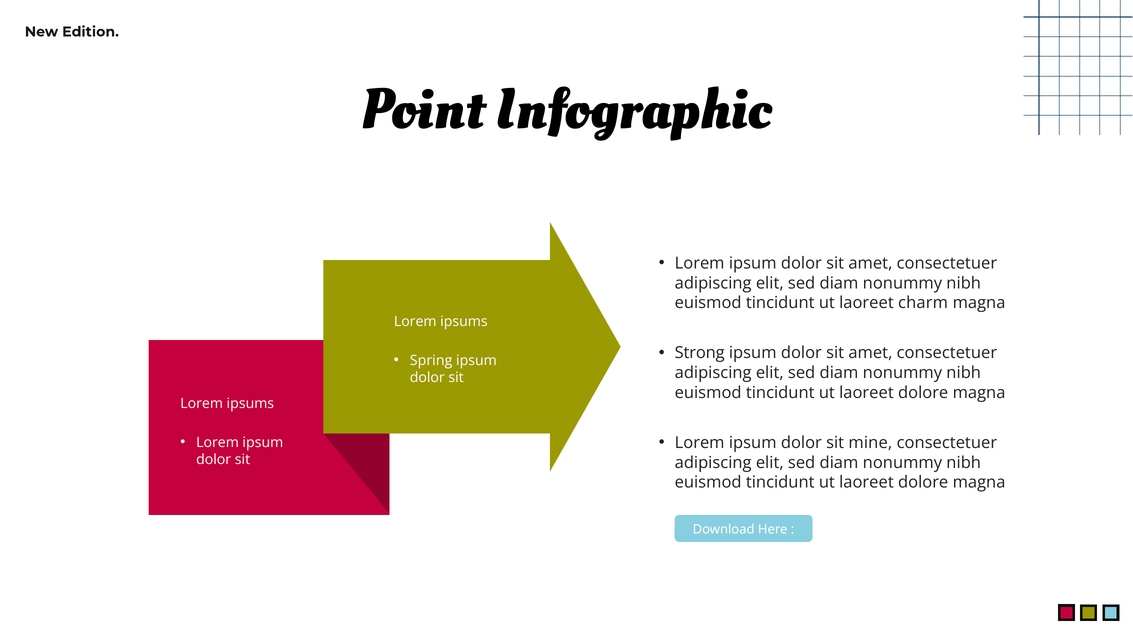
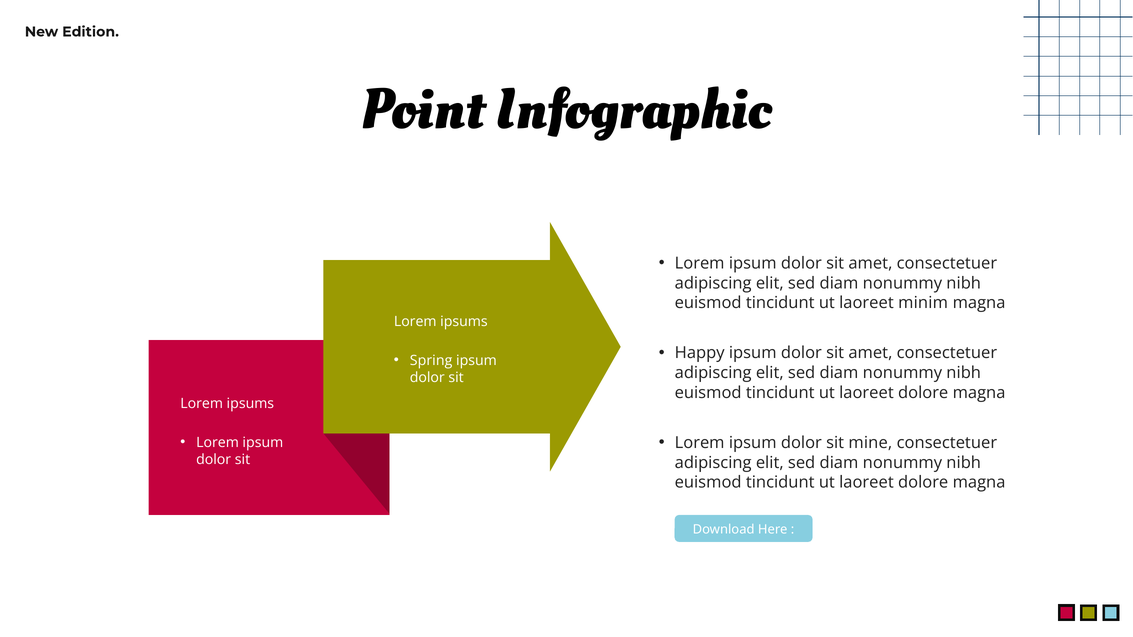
charm: charm -> minim (923, 303)
Strong: Strong -> Happy (700, 353)
